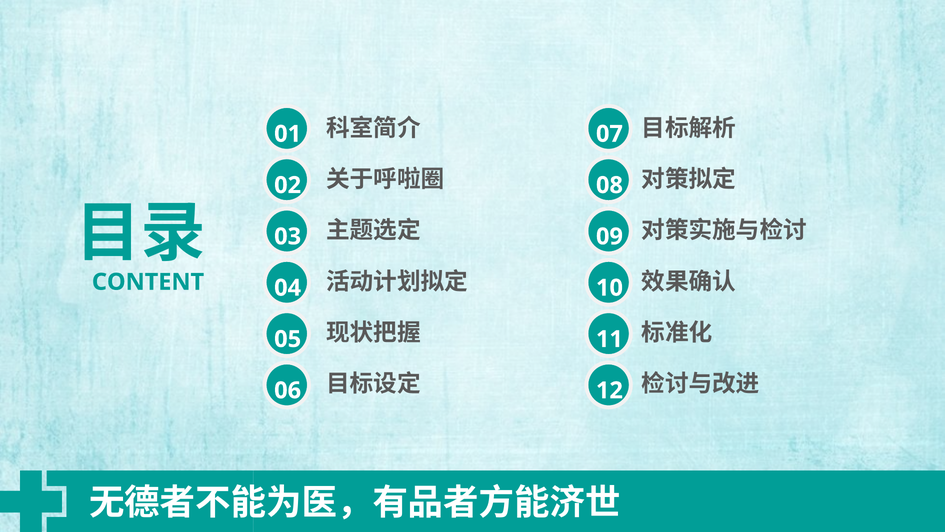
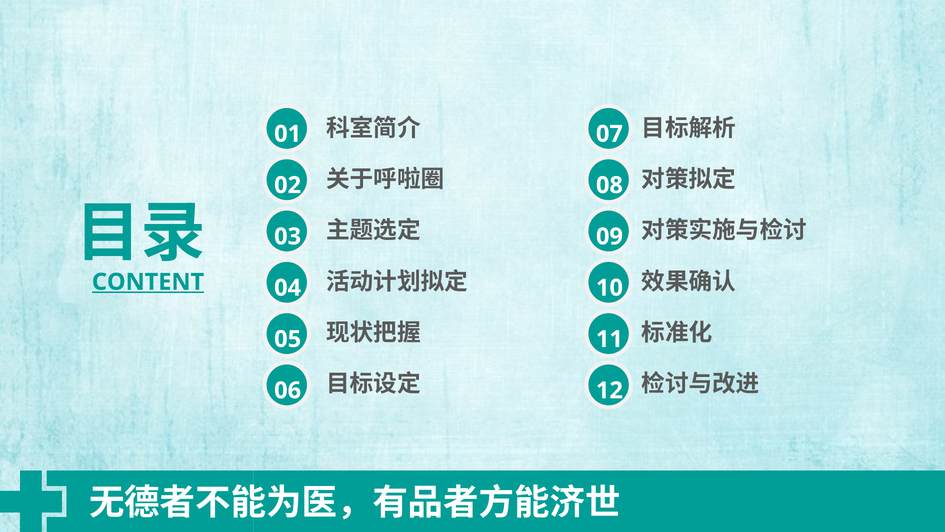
CONTENT underline: none -> present (148, 282)
